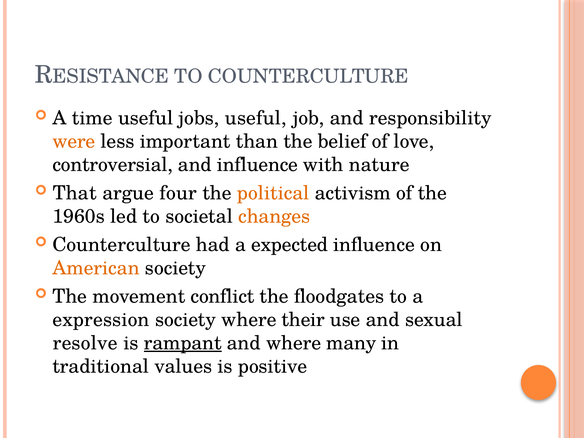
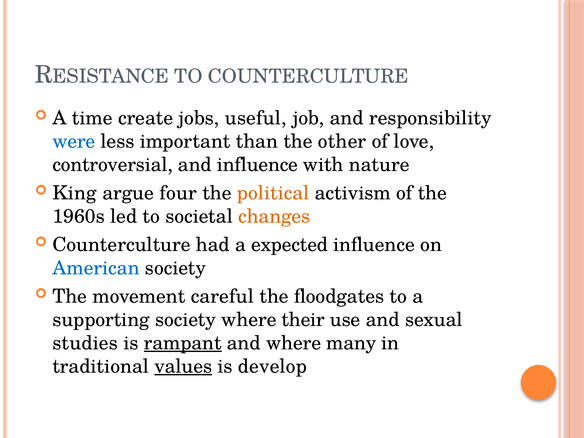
time useful: useful -> create (146, 118)
were colour: orange -> blue (74, 141)
belief: belief -> other (342, 141)
That: That -> King (75, 193)
American colour: orange -> blue (96, 268)
conflict: conflict -> careful (222, 296)
expression: expression -> supporting (101, 320)
resolve: resolve -> studies (85, 343)
values underline: none -> present (183, 366)
positive: positive -> develop (272, 366)
